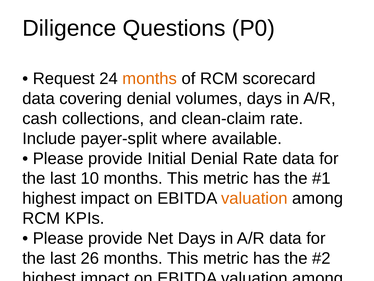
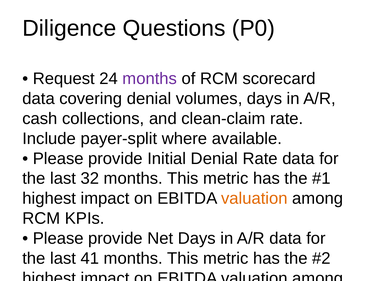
months colour: orange -> purple (150, 78)
10: 10 -> 32 (90, 178)
26: 26 -> 41 (90, 258)
